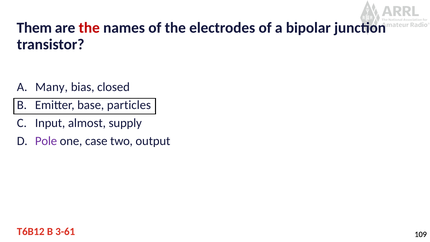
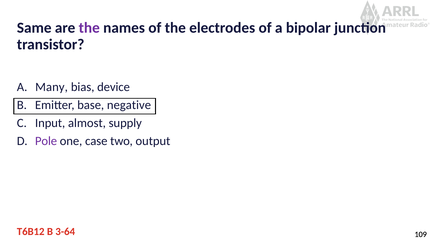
Them: Them -> Same (34, 28)
the colour: red -> purple (89, 28)
closed: closed -> device (114, 87)
particles: particles -> negative (129, 105)
3-61: 3-61 -> 3-64 (65, 232)
